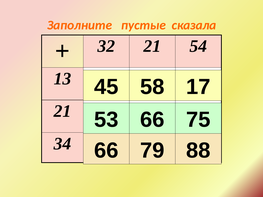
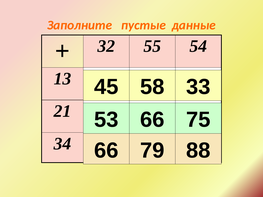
сказала: сказала -> данные (194, 25)
32 21: 21 -> 55 (152, 46)
17: 17 -> 33 (198, 87)
